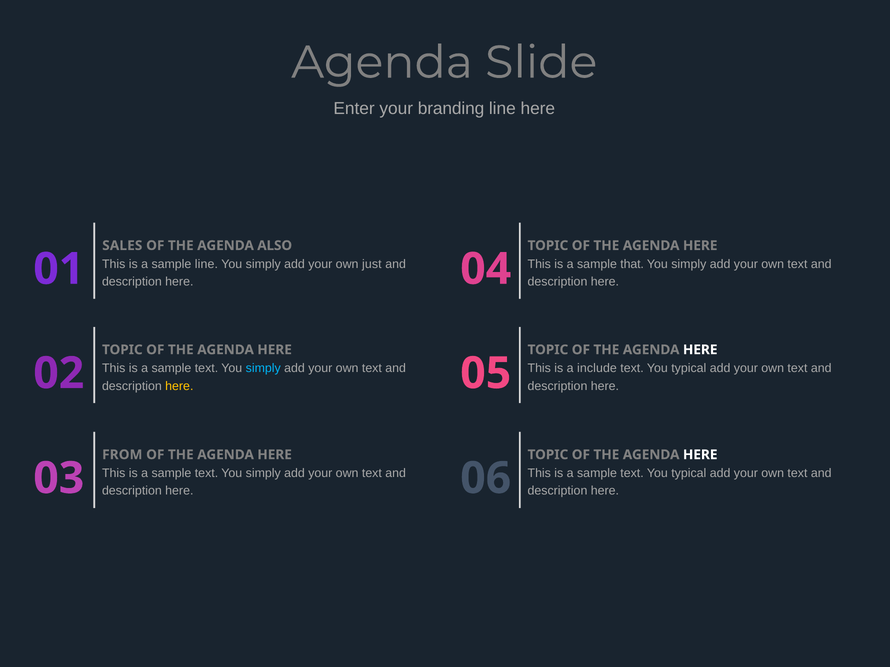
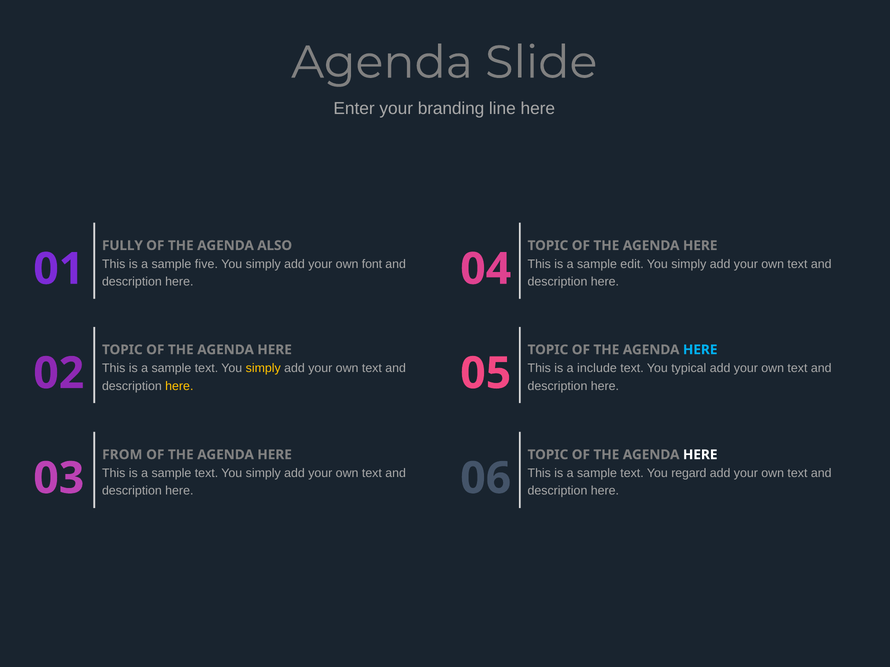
SALES: SALES -> FULLY (122, 246)
sample line: line -> five (206, 264)
just: just -> font (372, 264)
that: that -> edit (632, 264)
HERE colour: white -> light blue (700, 350)
simply colour: light blue -> yellow (263, 368)
sample text You typical: typical -> regard (689, 473)
